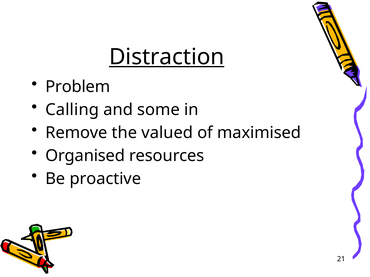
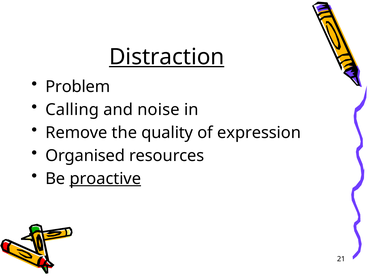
some: some -> noise (159, 110)
valued: valued -> quality (167, 133)
maximised: maximised -> expression (259, 133)
proactive underline: none -> present (105, 179)
